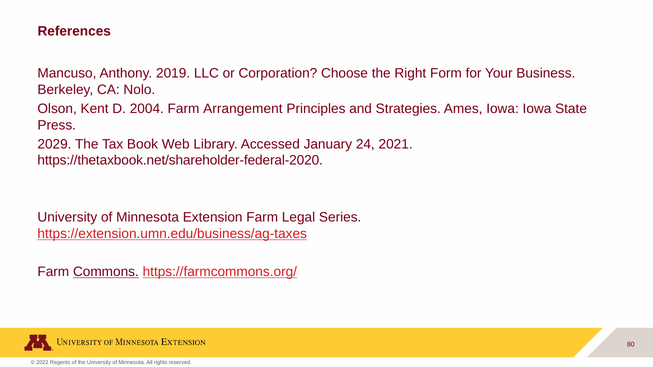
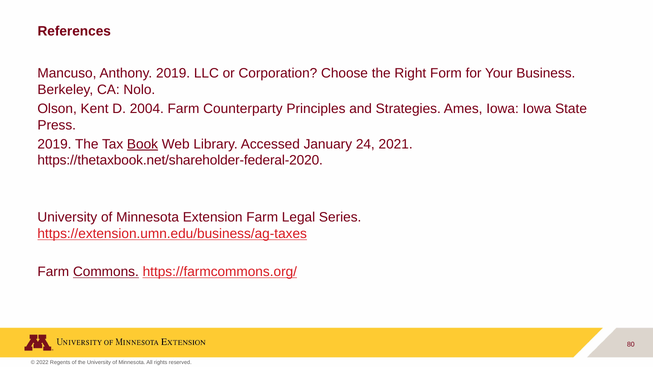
Arrangement: Arrangement -> Counterparty (243, 109)
2029: 2029 -> 2019 (54, 144)
Book underline: none -> present (143, 144)
